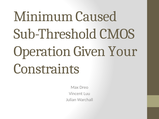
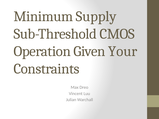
Caused: Caused -> Supply (96, 16)
